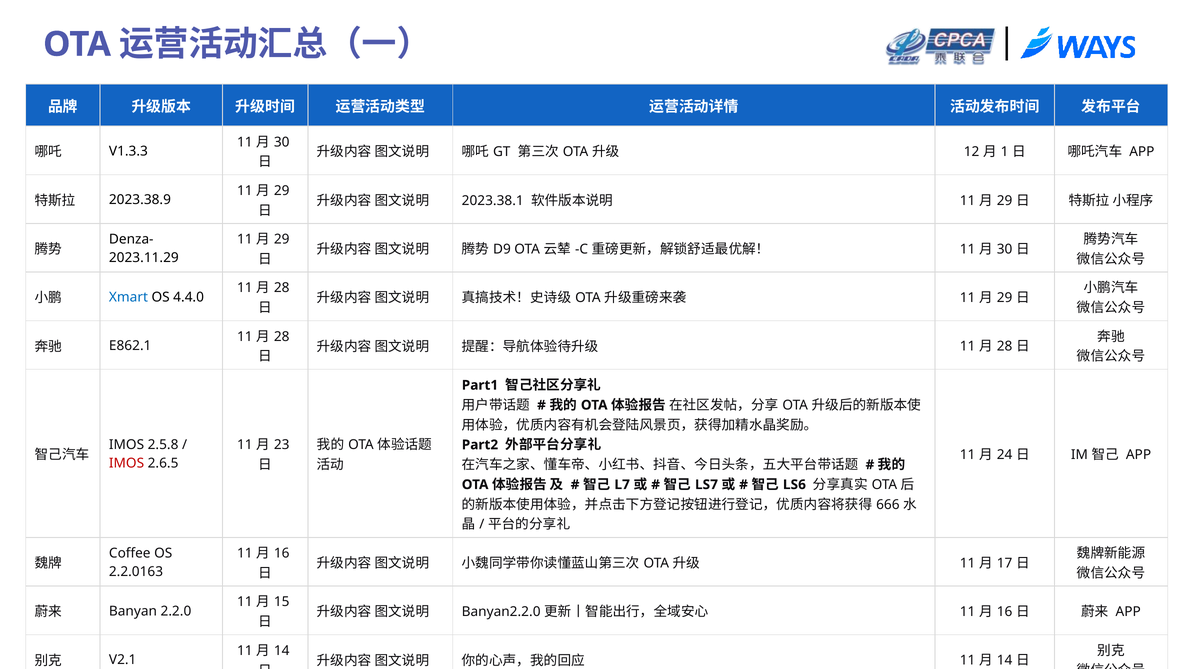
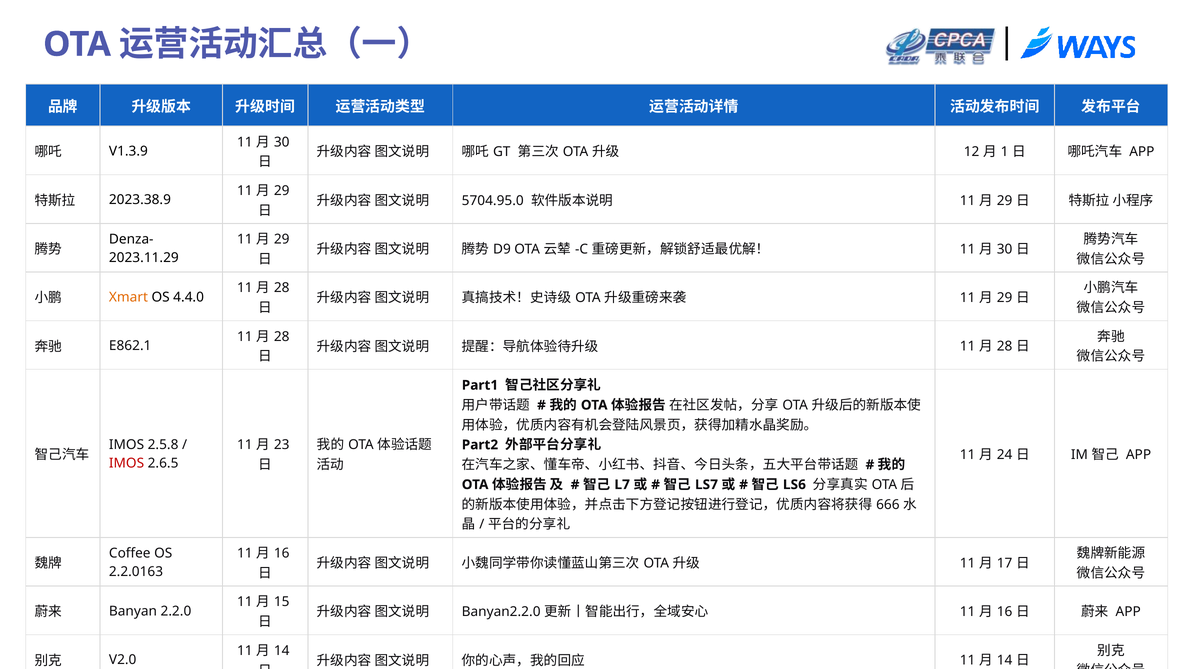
V1.3.3: V1.3.3 -> V1.3.9 (128, 151)
2023.38.1: 2023.38.1 -> 5704.95.0 (493, 201)
Xmart colour: blue -> orange (128, 297)
V2.1: V2.1 -> V2.0 (123, 660)
